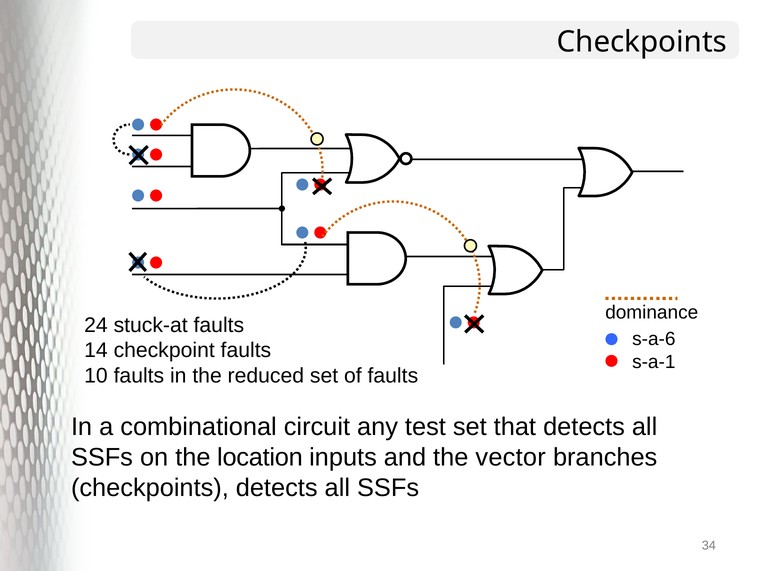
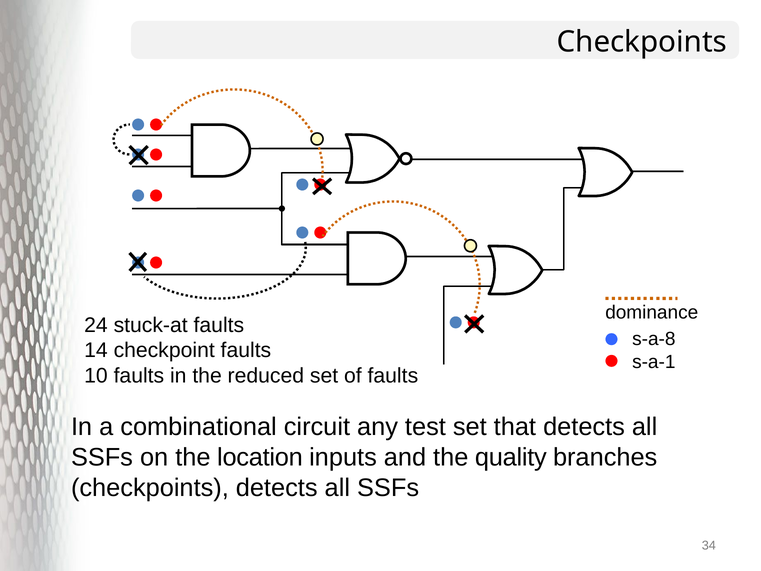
s-a-6: s-a-6 -> s-a-8 (654, 339)
vector: vector -> quality (511, 457)
